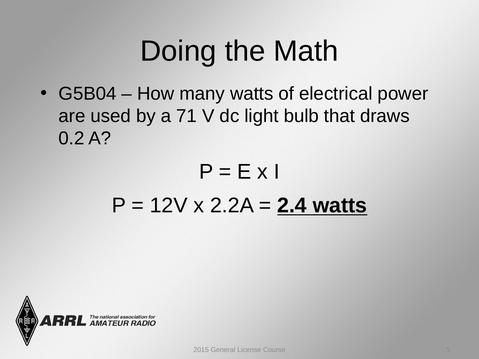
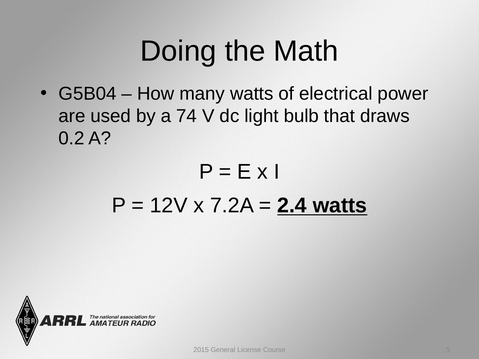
71: 71 -> 74 (187, 116)
2.2A: 2.2A -> 7.2A (232, 206)
